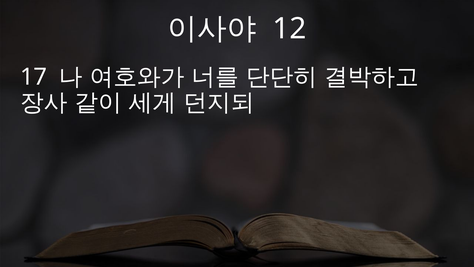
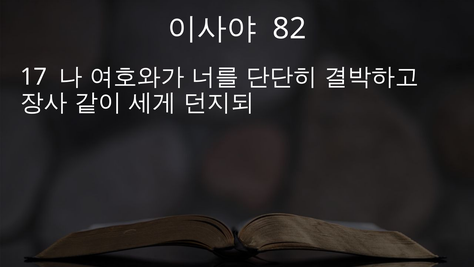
12: 12 -> 82 (289, 29)
